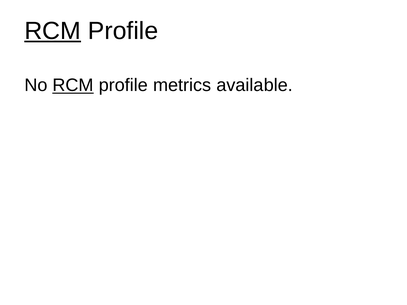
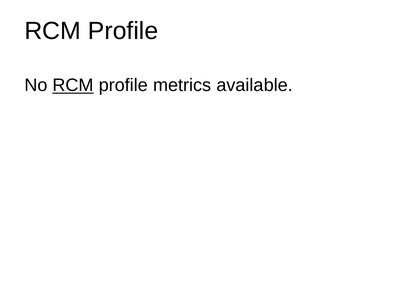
RCM underline: present -> none (53, 31)
